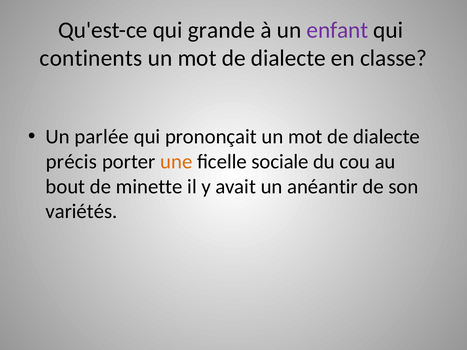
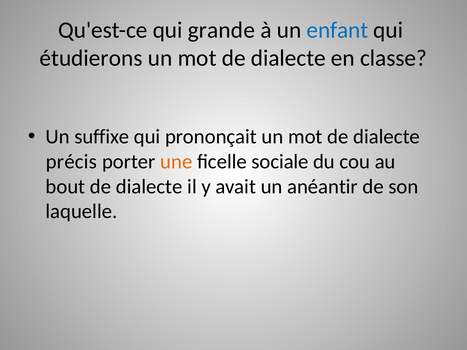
enfant colour: purple -> blue (337, 30)
continents: continents -> étudierons (91, 58)
parlée: parlée -> suffixe (102, 137)
bout de minette: minette -> dialecte (149, 187)
variétés: variétés -> laquelle (81, 212)
